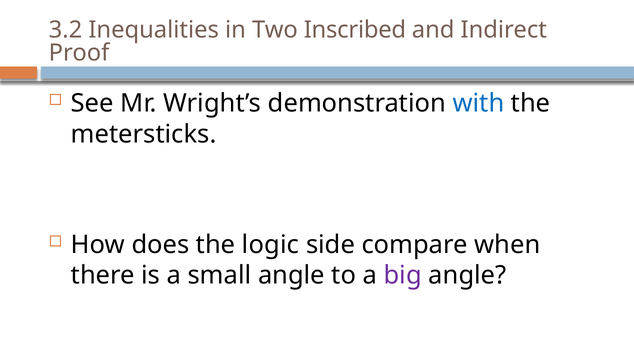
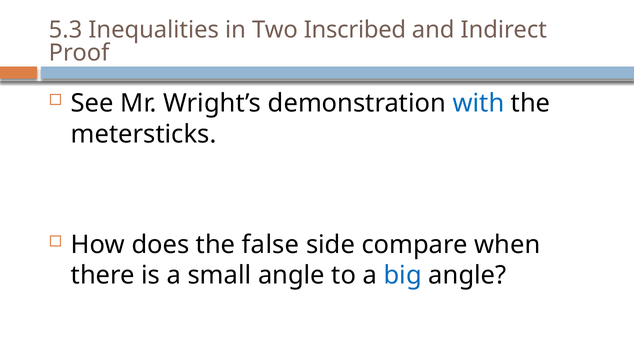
3.2: 3.2 -> 5.3 (66, 30)
logic: logic -> false (271, 245)
big colour: purple -> blue (403, 275)
